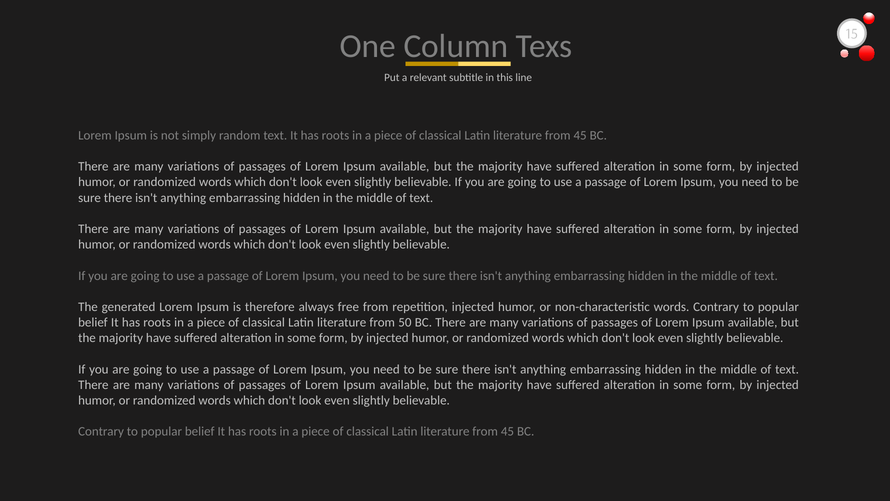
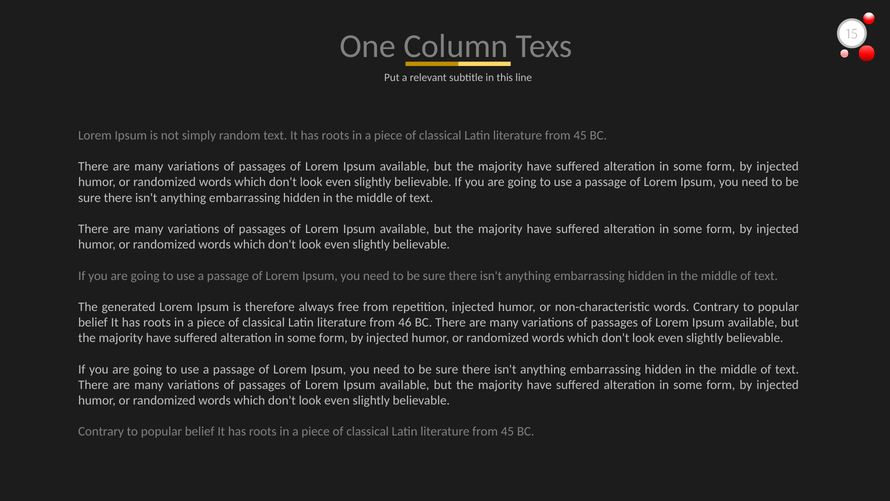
50: 50 -> 46 (405, 322)
